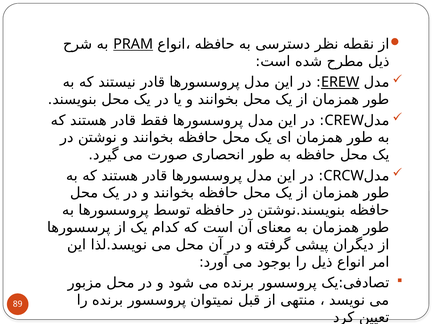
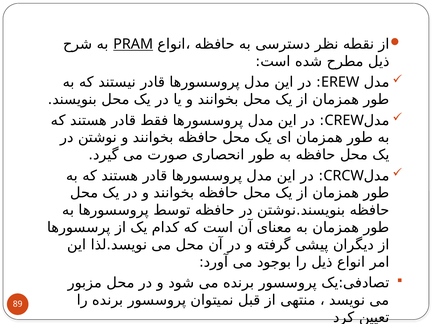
EREW underline: present -> none (340, 82)
